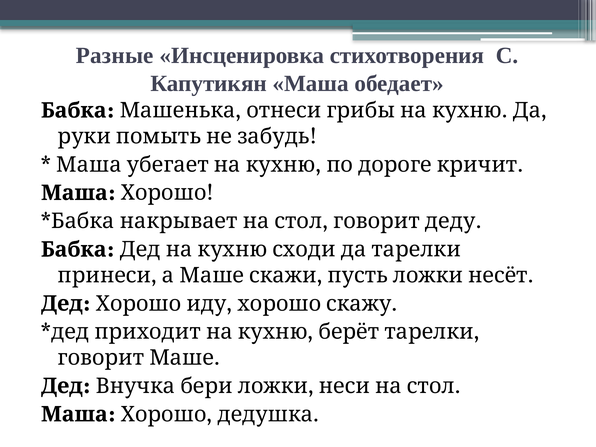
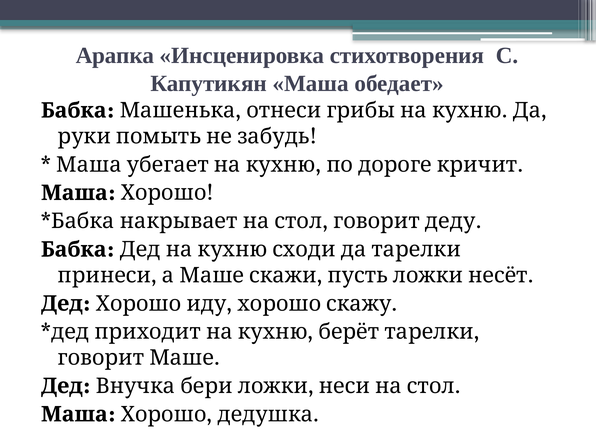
Разные: Разные -> Арапка (115, 56)
